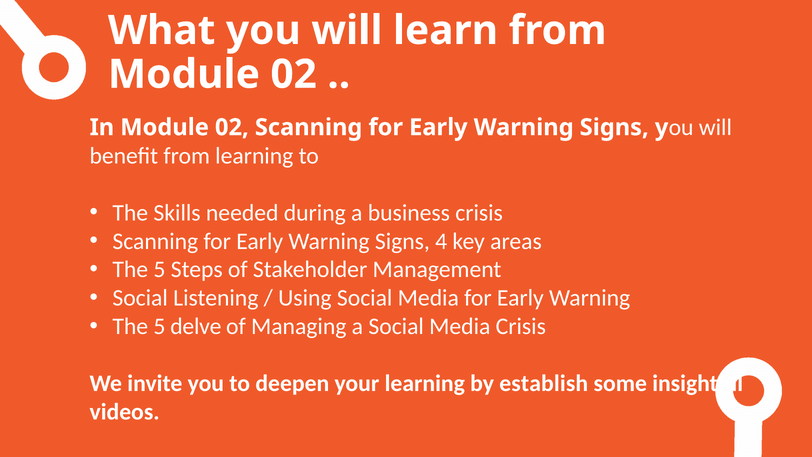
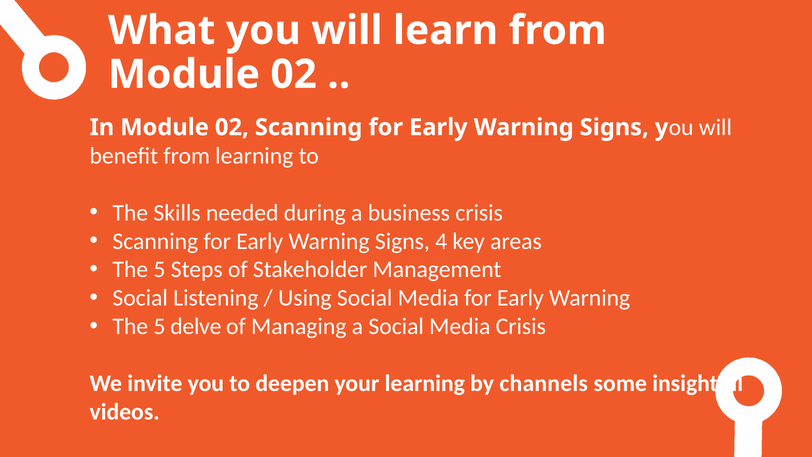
establish: establish -> channels (544, 383)
